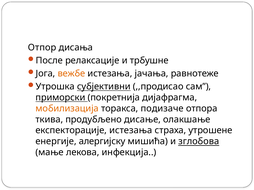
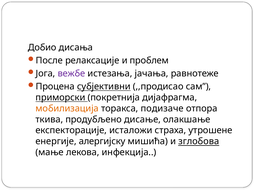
Отпор: Отпор -> Добио (42, 48)
трбушне: трбушне -> проблем (149, 61)
вежбе colour: orange -> purple (71, 74)
Утрошка: Утрошка -> Процена (55, 87)
експекторације истезања: истезања -> исталожи (131, 131)
